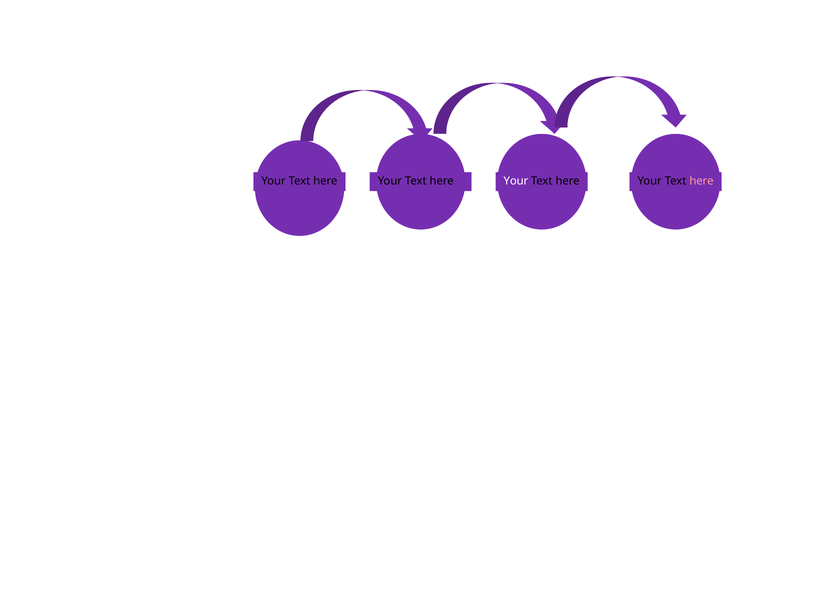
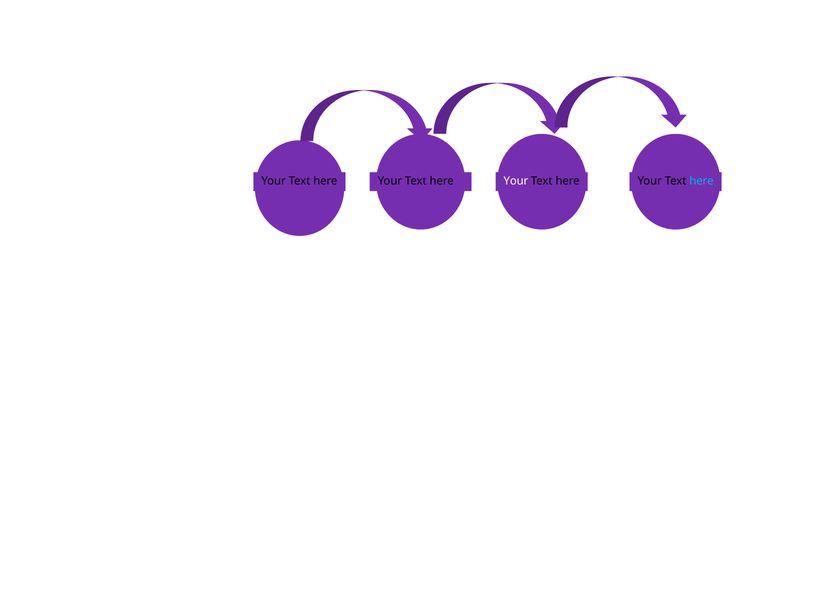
here colour: pink -> light blue (701, 181)
